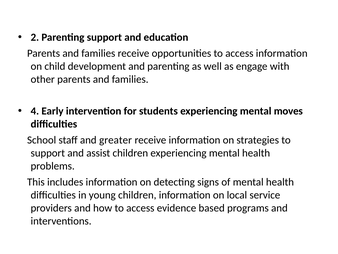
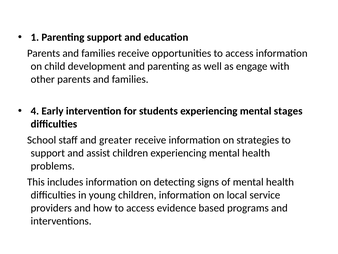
2: 2 -> 1 (35, 37)
moves: moves -> stages (288, 111)
